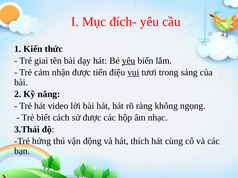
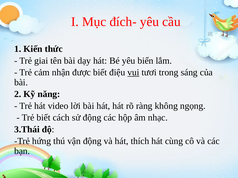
yêu underline: present -> none (129, 61)
được tiến: tiến -> biết (100, 73)
sử được: được -> động (92, 118)
